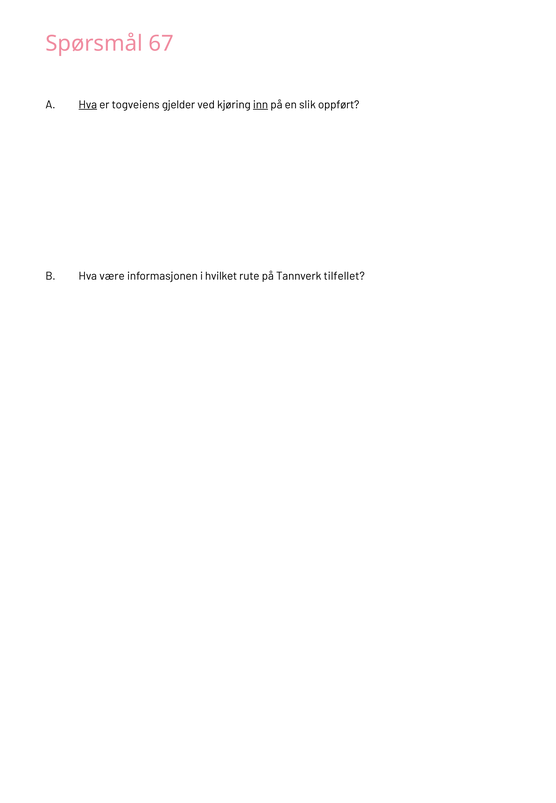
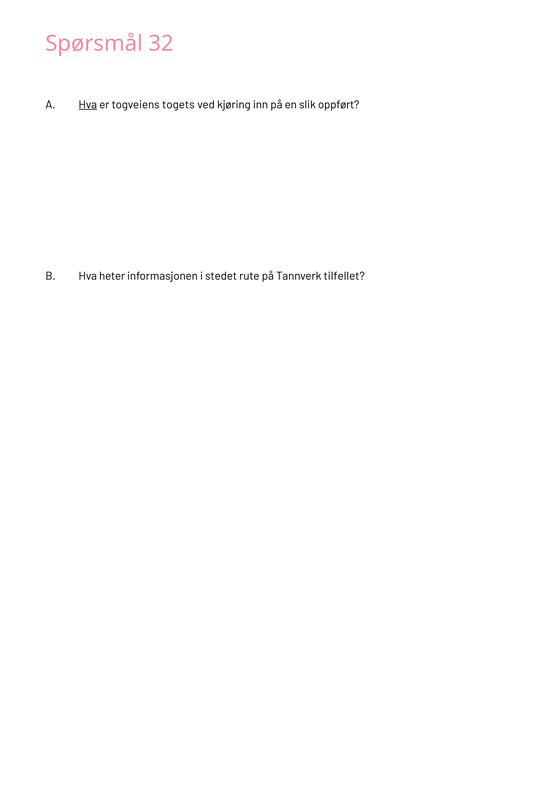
67: 67 -> 32 (161, 44)
gjelder: gjelder -> togets (178, 105)
inn underline: present -> none (261, 105)
være: være -> heter (112, 276)
hvilket: hvilket -> stedet (221, 276)
